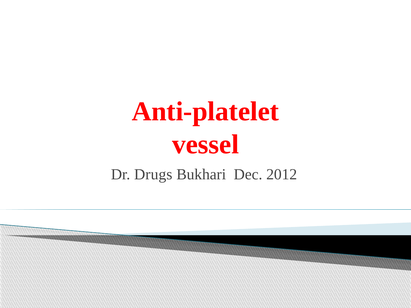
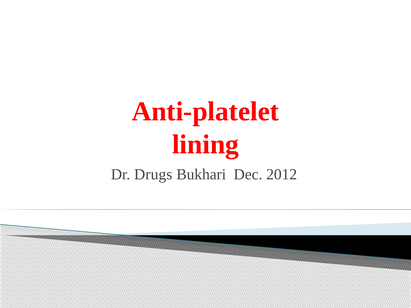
vessel: vessel -> lining (205, 144)
